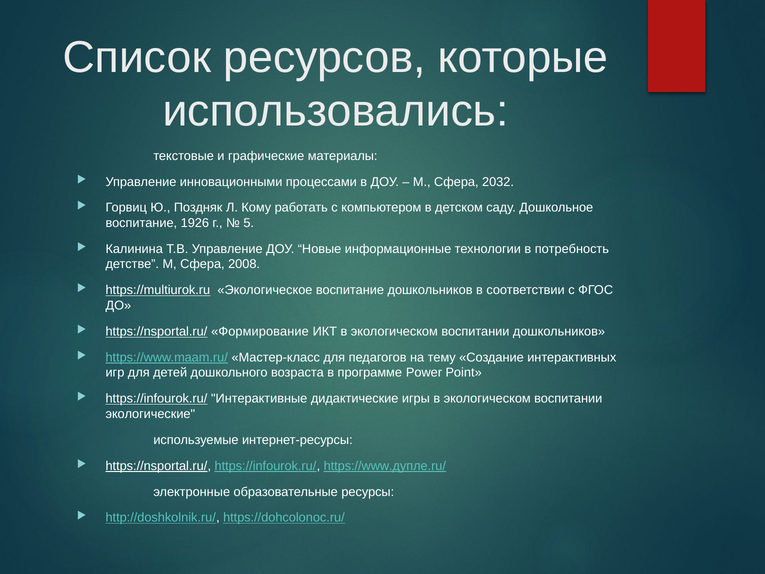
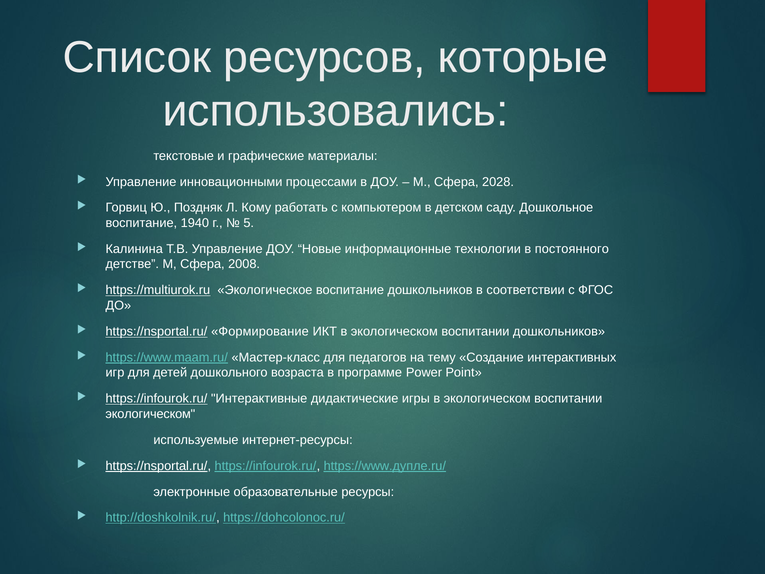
2032: 2032 -> 2028 (498, 182)
1926: 1926 -> 1940 (195, 223)
потребность: потребность -> постоянного (572, 249)
экoлогичeскиe: экoлогичeскиe -> экологическом (150, 414)
